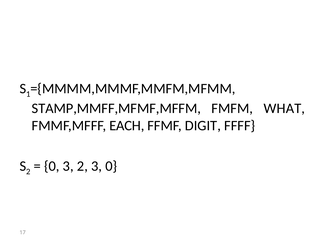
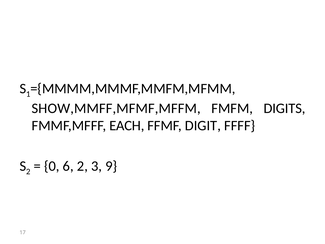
STAMP,MMFF,MFMF,MFFM: STAMP,MMFF,MFMF,MFFM -> SHOW,MMFF,MFMF,MFFM (116, 108)
WHAT: WHAT -> DIGITS (284, 108)
0 3: 3 -> 6 (68, 166)
3 0: 0 -> 9 (111, 166)
